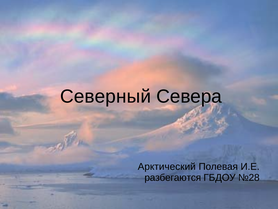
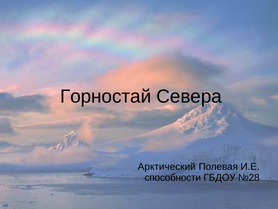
Северный: Северный -> Горностай (106, 96)
разбегаются: разбегаются -> способности (173, 177)
